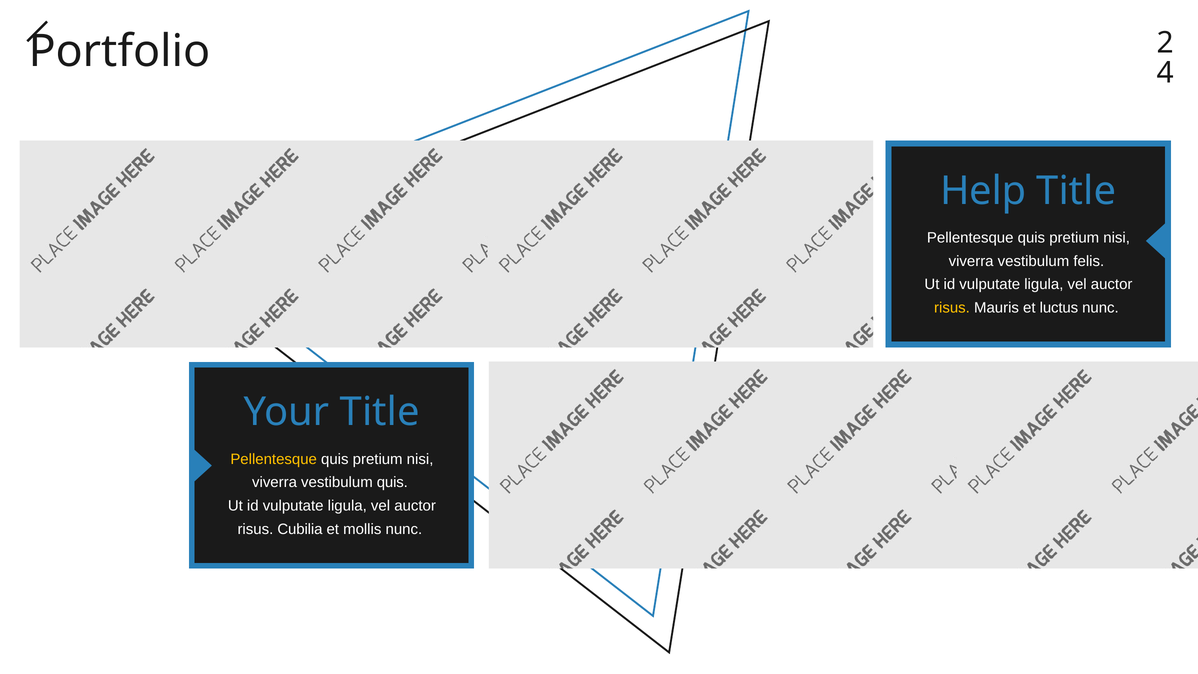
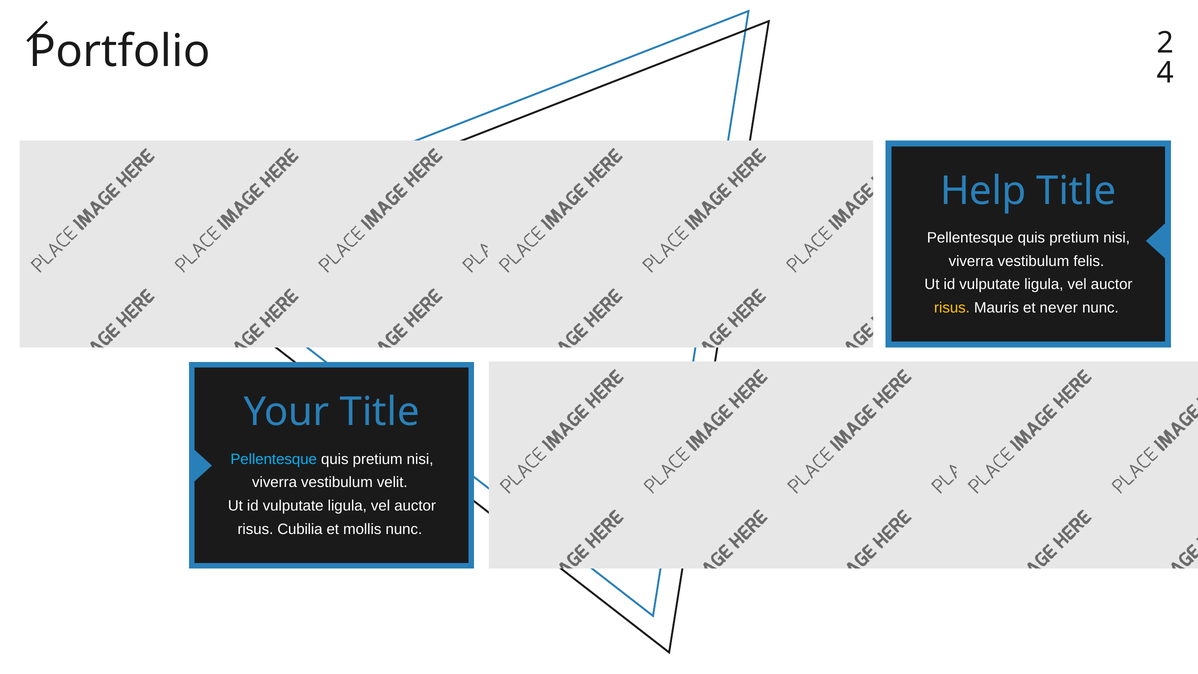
luctus: luctus -> never (1059, 308)
Pellentesque colour: yellow -> light blue (274, 459)
vestibulum quis: quis -> velit (392, 482)
